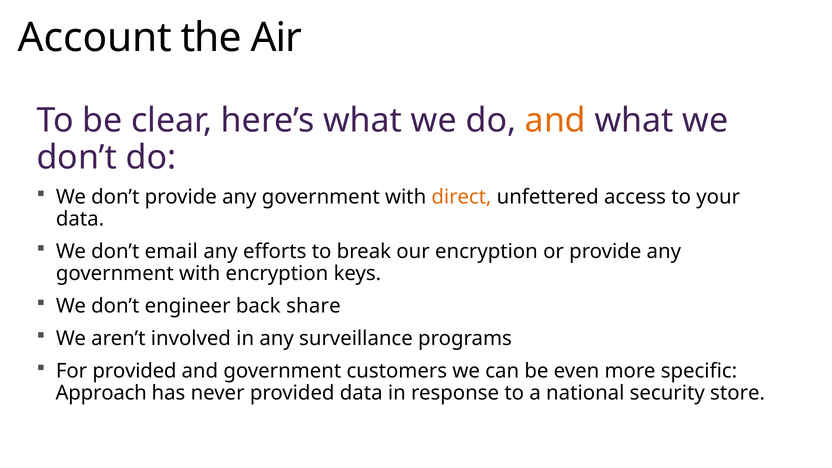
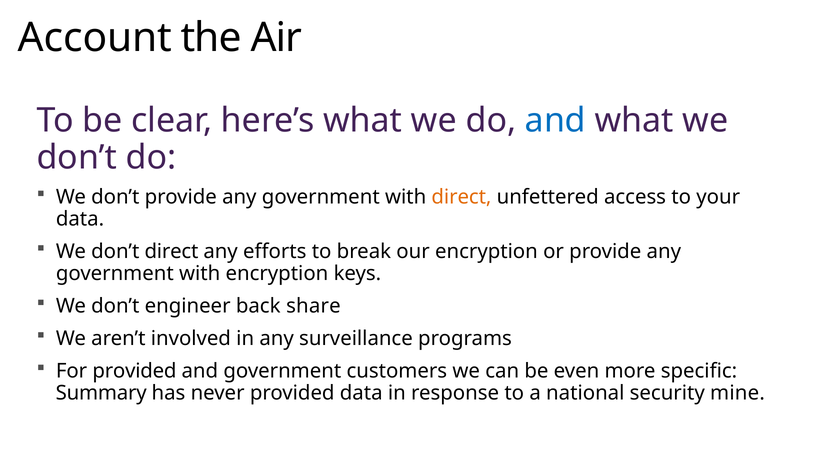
and colour: orange -> blue (555, 121)
don’t email: email -> direct (171, 252)
Approach: Approach -> Summary (101, 393)
store: store -> mine (737, 393)
